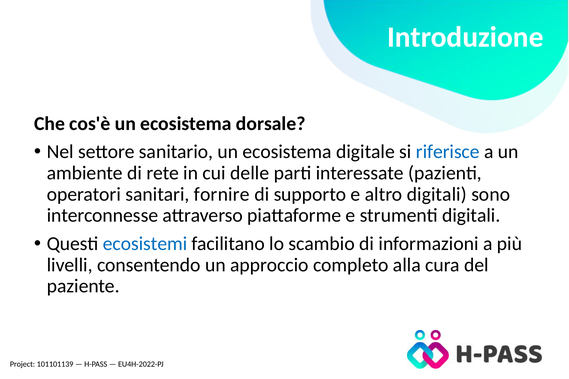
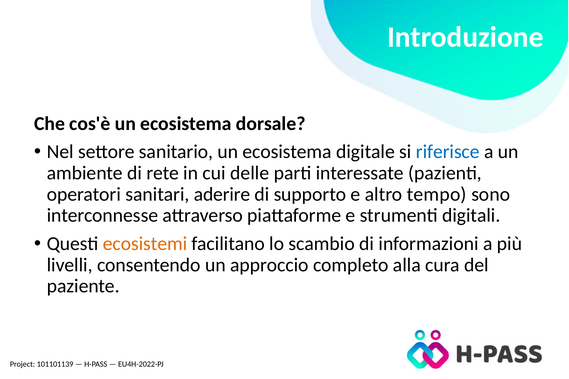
fornire: fornire -> aderire (222, 194)
altro digitali: digitali -> tempo (437, 194)
ecosistemi colour: blue -> orange (145, 244)
